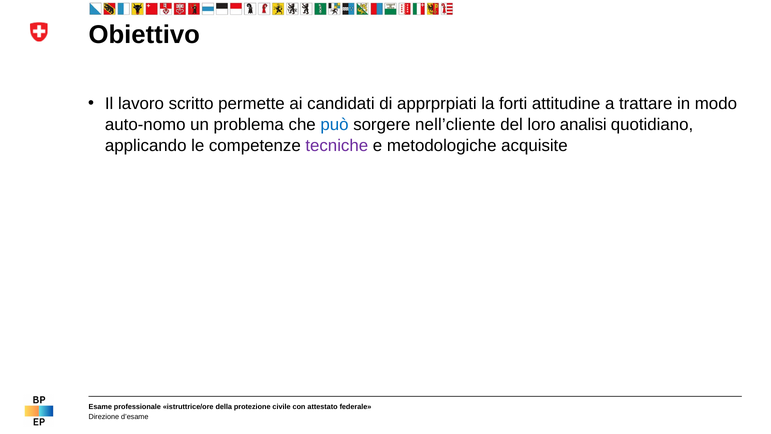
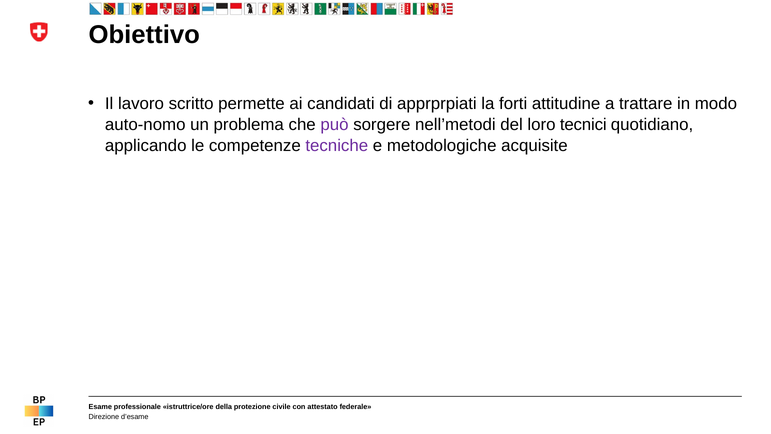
può colour: blue -> purple (334, 124)
nell’cliente: nell’cliente -> nell’metodi (455, 124)
analisi: analisi -> tecnici (583, 124)
